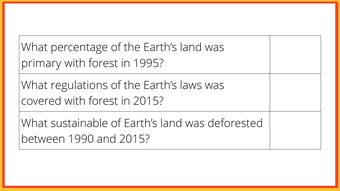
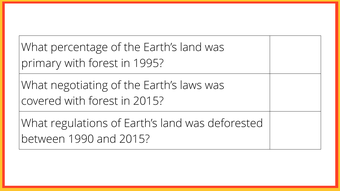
regulations: regulations -> negotiating (79, 86)
sustainable: sustainable -> regulations (79, 123)
